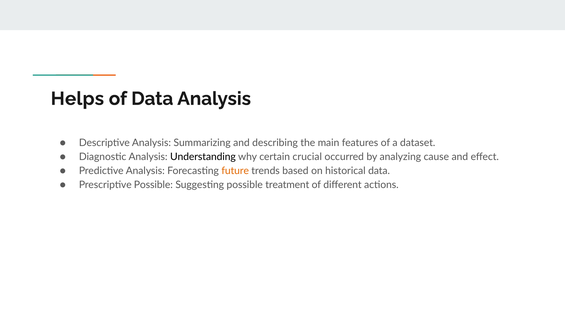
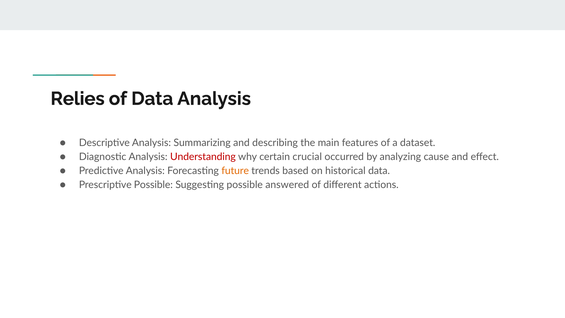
Helps: Helps -> Relies (78, 99)
Understanding colour: black -> red (203, 157)
treatment: treatment -> answered (287, 185)
